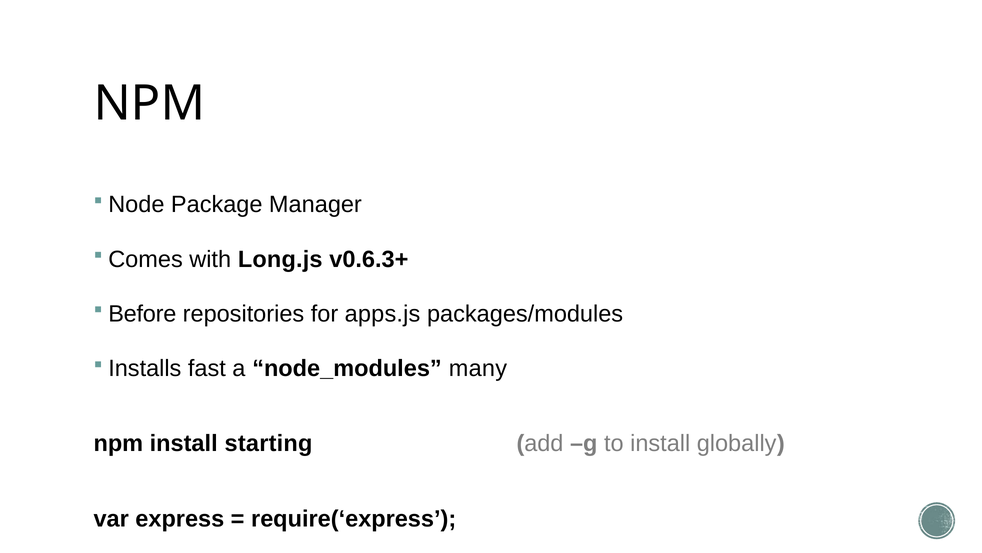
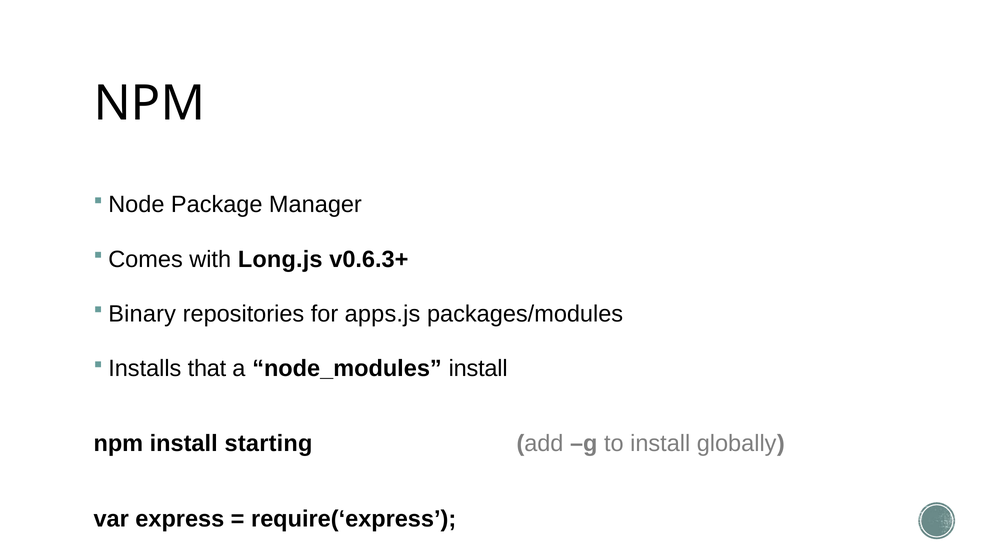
Before: Before -> Binary (142, 314)
fast: fast -> that (207, 368)
node_modules many: many -> install (478, 368)
